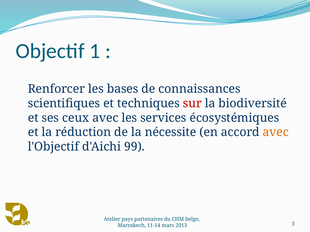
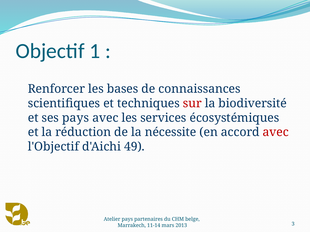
ses ceux: ceux -> pays (76, 118)
avec colour: orange -> red (276, 133)
99: 99 -> 49 (134, 147)
